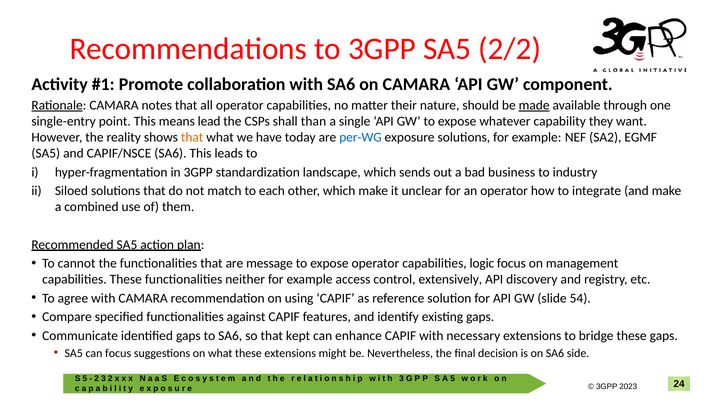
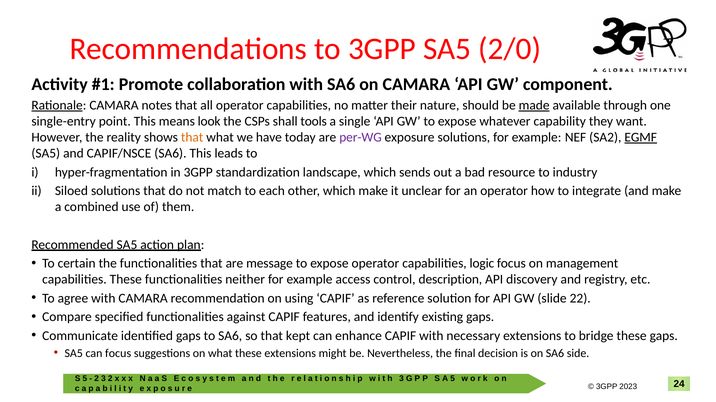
2/2: 2/2 -> 2/0 (510, 49)
lead: lead -> look (209, 122)
than: than -> tools (314, 122)
per-WG colour: blue -> purple (360, 138)
EGMF underline: none -> present (641, 138)
business: business -> resource (512, 173)
cannot: cannot -> certain (77, 264)
extensively: extensively -> description (450, 280)
54: 54 -> 22 (580, 299)
